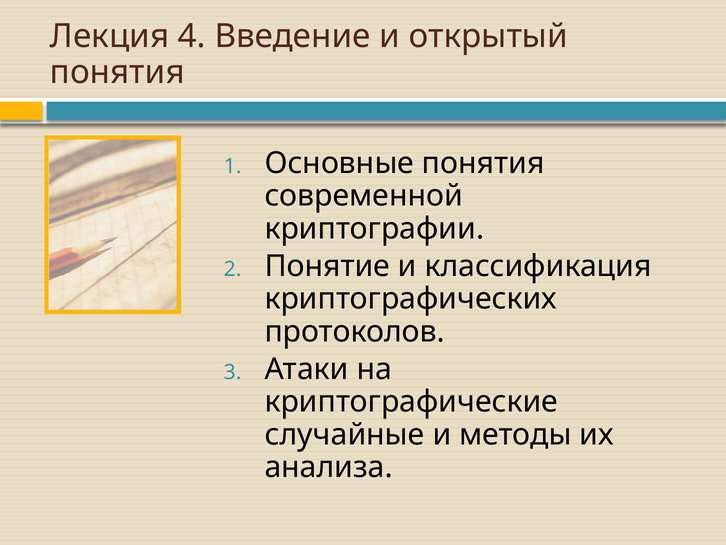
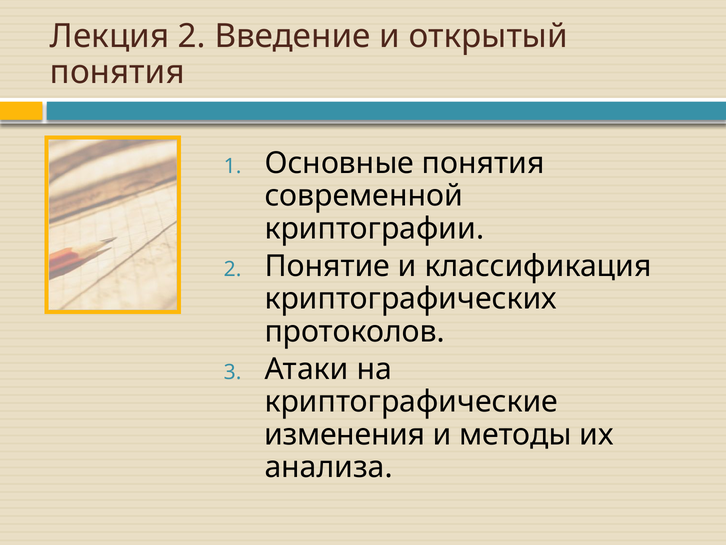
Лекция 4: 4 -> 2 (192, 36)
случайные: случайные -> изменения (345, 434)
